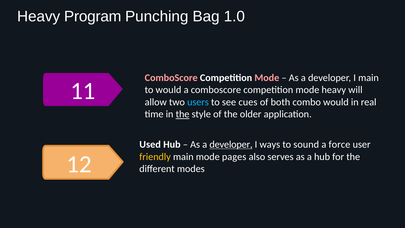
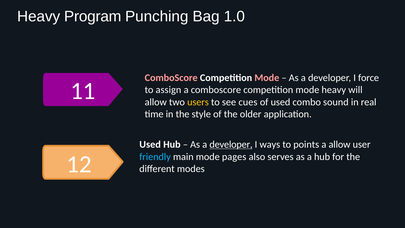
I main: main -> force (369, 78)
to would: would -> assign (168, 90)
users colour: light blue -> yellow (198, 102)
of both: both -> used (280, 102)
combo would: would -> sound (336, 102)
the underline: present -> none (183, 114)
sound: sound -> points (306, 144)
a force: force -> allow (340, 144)
friendly colour: yellow -> light blue (155, 157)
